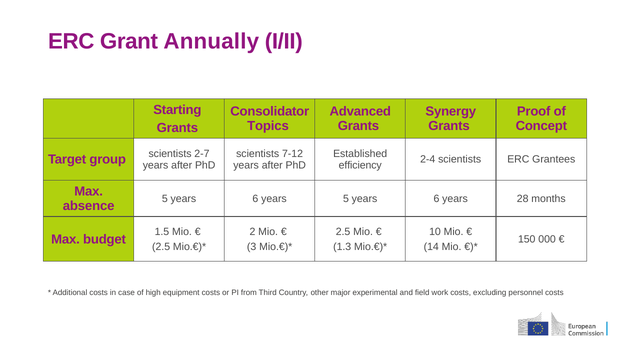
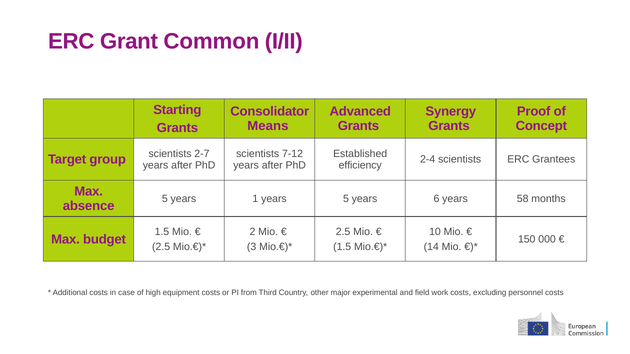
Annually: Annually -> Common (211, 41)
Topics: Topics -> Means (268, 126)
6: 6 -> 1 (255, 199)
28: 28 -> 58 (523, 199)
1.3: 1.3 -> 1.5 (342, 247)
